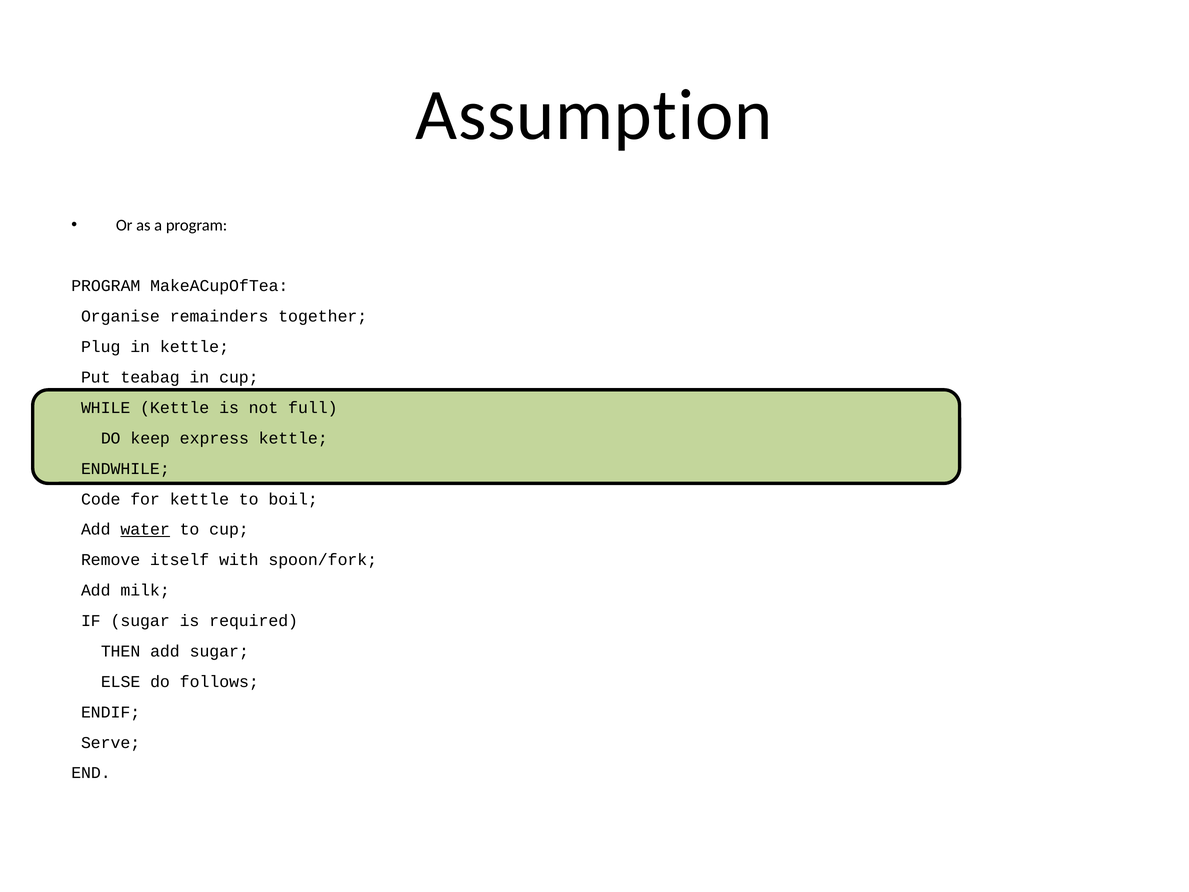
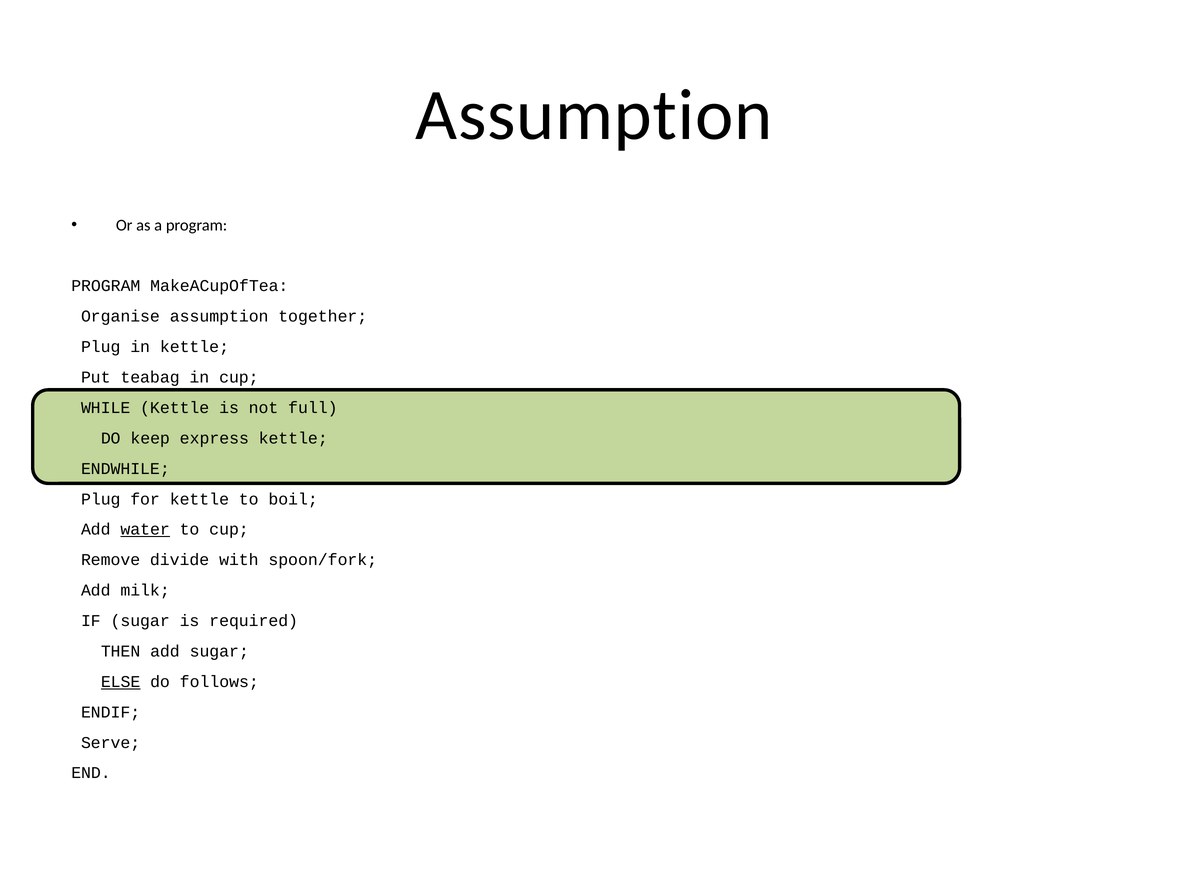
Organise remainders: remainders -> assumption (219, 316)
Code: Code -> Plug (101, 499)
itself: itself -> divide (180, 560)
ELSE underline: none -> present (121, 681)
